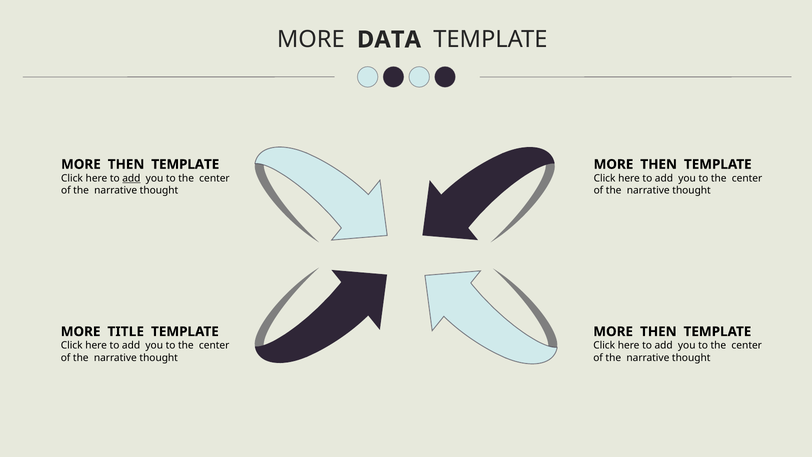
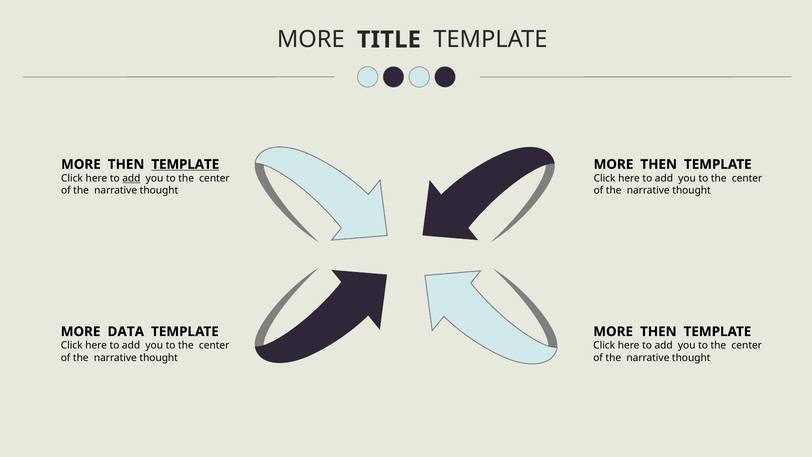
DATA: DATA -> TITLE (389, 40)
TEMPLATE underline: none -> present (185, 164)
TITLE: TITLE -> DATA (126, 331)
